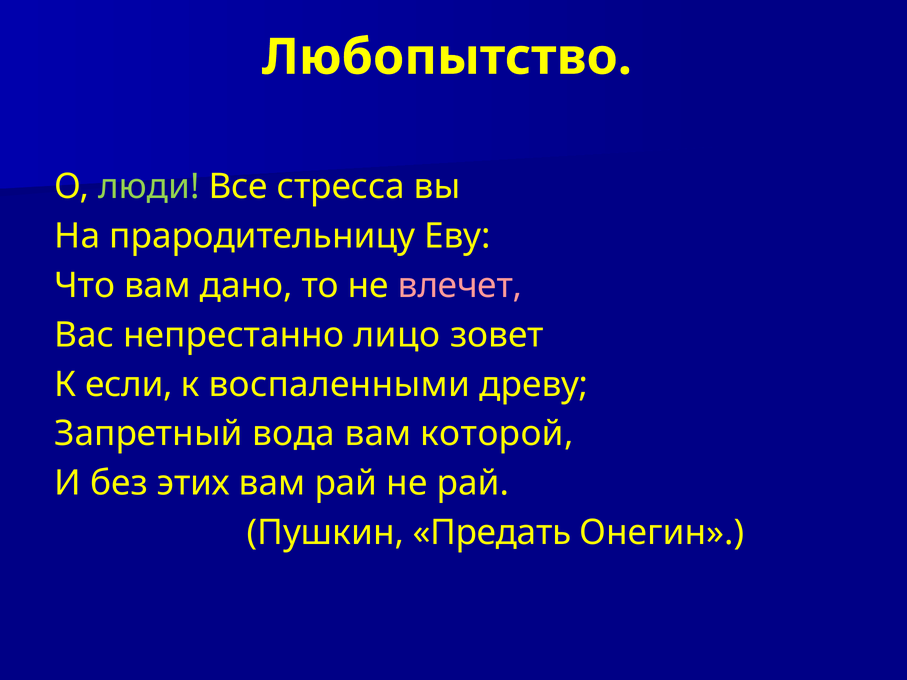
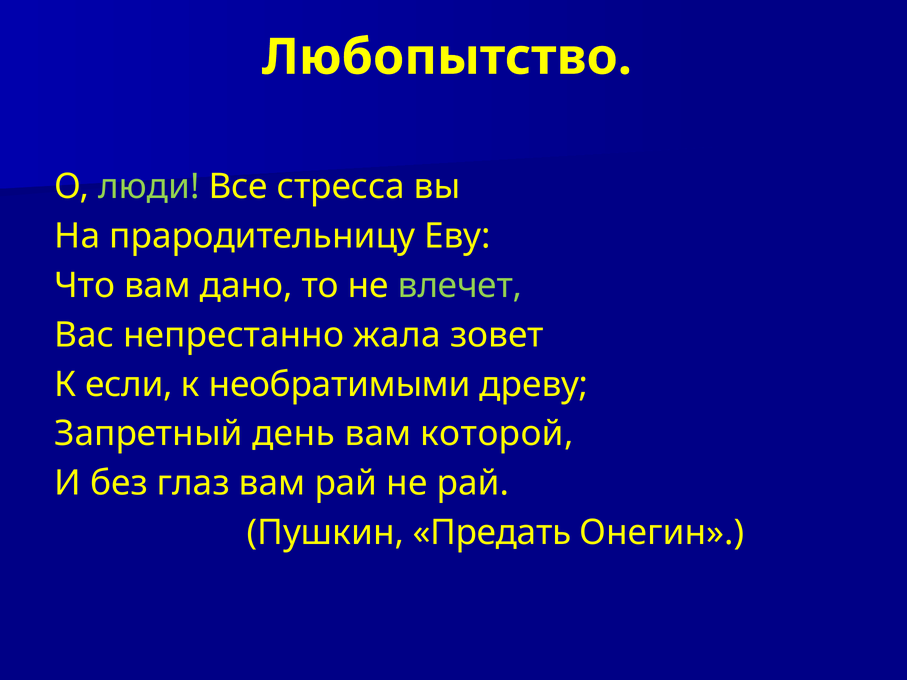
влечет colour: pink -> light green (460, 286)
лицо: лицо -> жала (397, 335)
воспаленными: воспаленными -> необратимыми (340, 385)
вода: вода -> день (294, 434)
этих: этих -> глаз (193, 483)
